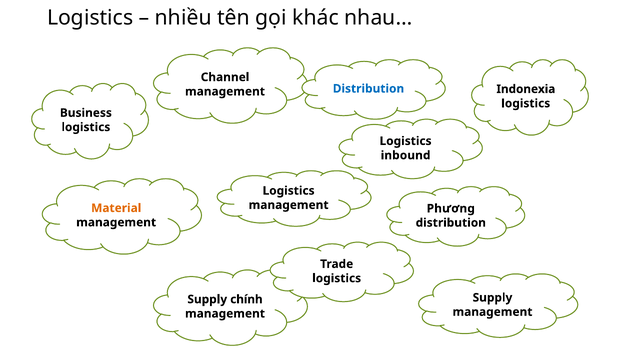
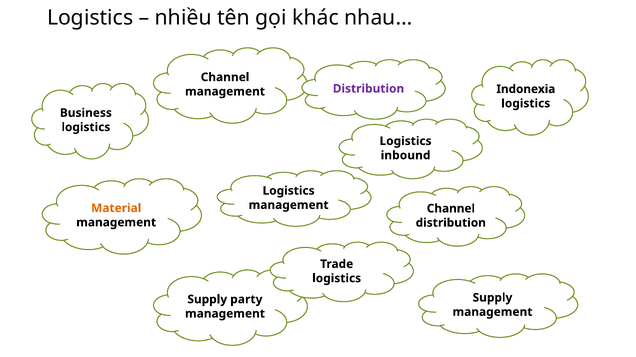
Distribution colour: blue -> purple (368, 89)
Phương: Phương -> Channel (451, 209)
chính: chính -> party (246, 300)
